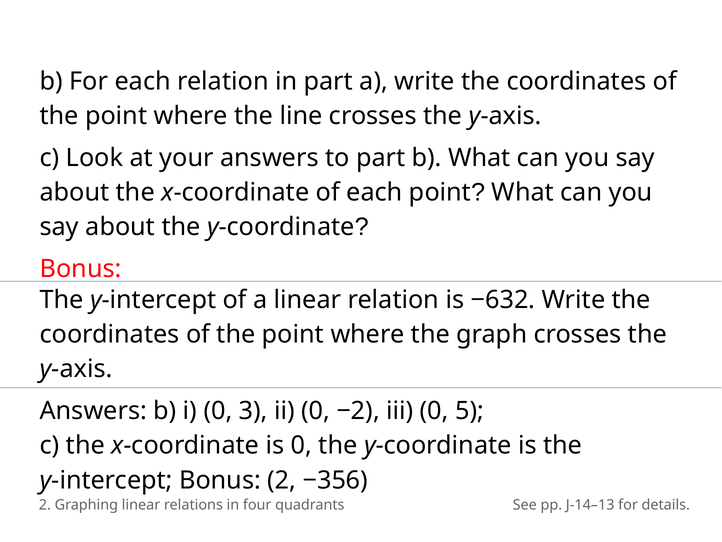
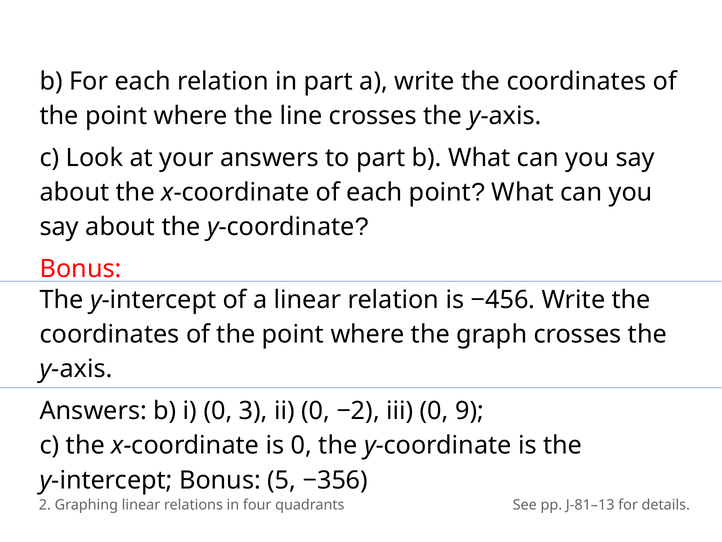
−632: −632 -> −456 (503, 300)
5: 5 -> 9 (470, 411)
Bonus 2: 2 -> 5 (282, 480)
J-14–13: J-14–13 -> J-81–13 (590, 505)
